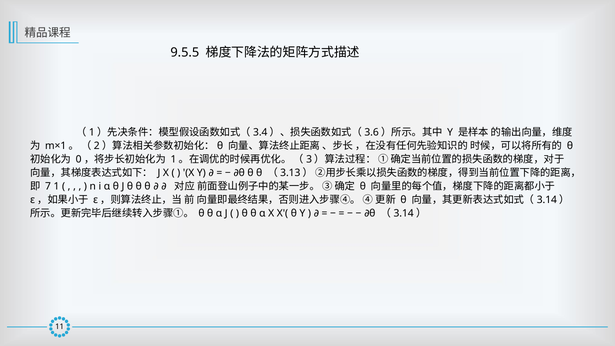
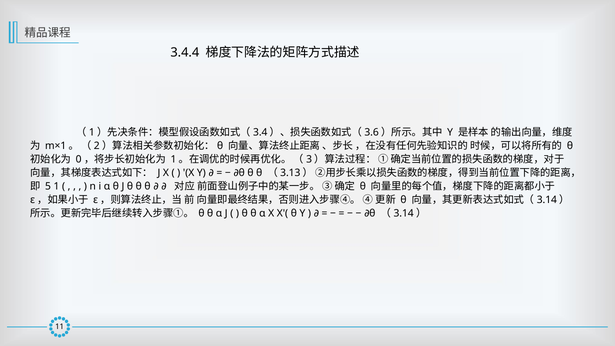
9.5.5: 9.5.5 -> 3.4.4 (185, 52)
7: 7 -> 5 (48, 186)
